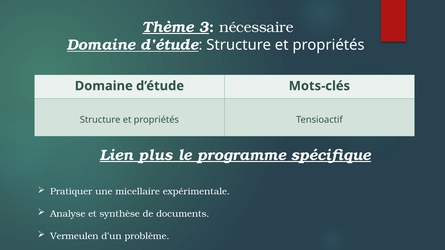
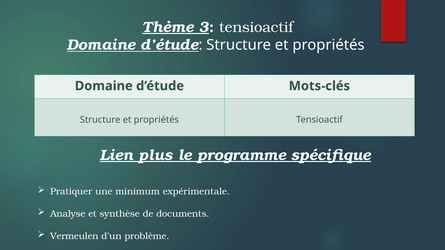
3 nécessaire: nécessaire -> tensioactif (256, 27)
micellaire: micellaire -> minimum (138, 192)
